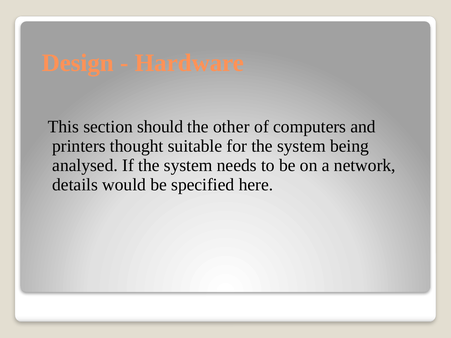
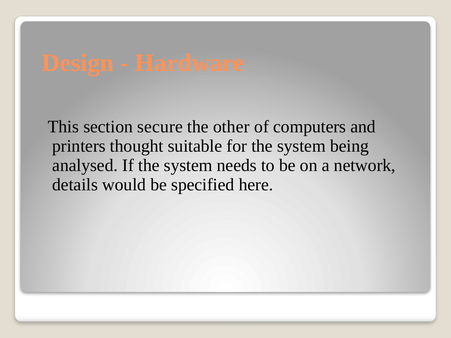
should: should -> secure (160, 127)
